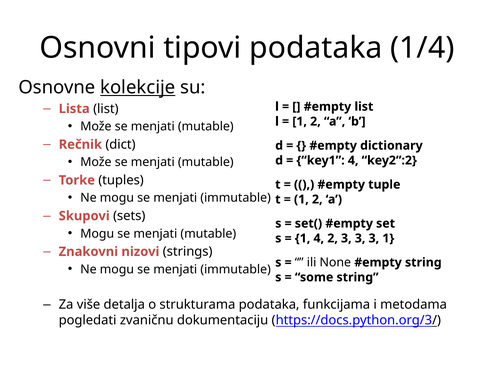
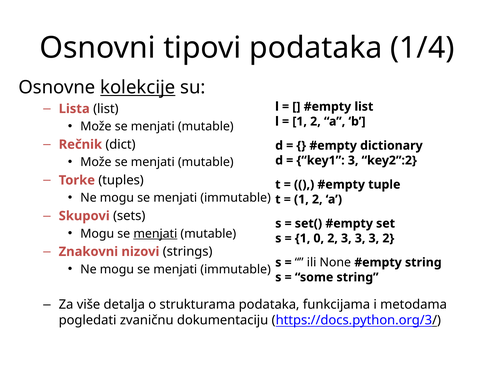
key1 4: 4 -> 3 (353, 160)
menjati underline: none -> present (155, 233)
1 4: 4 -> 0 (319, 238)
3 1: 1 -> 2 (388, 238)
